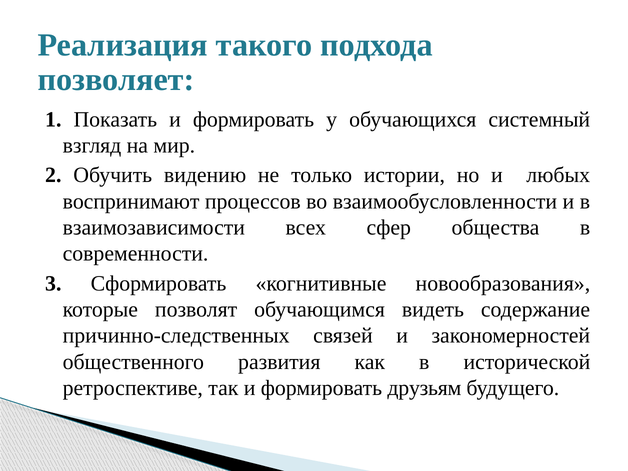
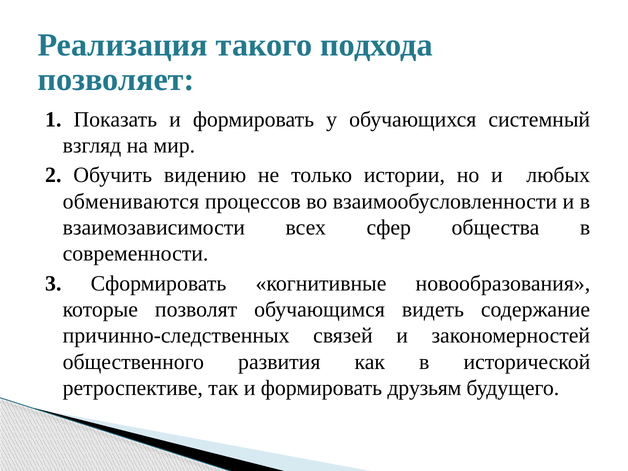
воспринимают: воспринимают -> обмениваются (131, 201)
